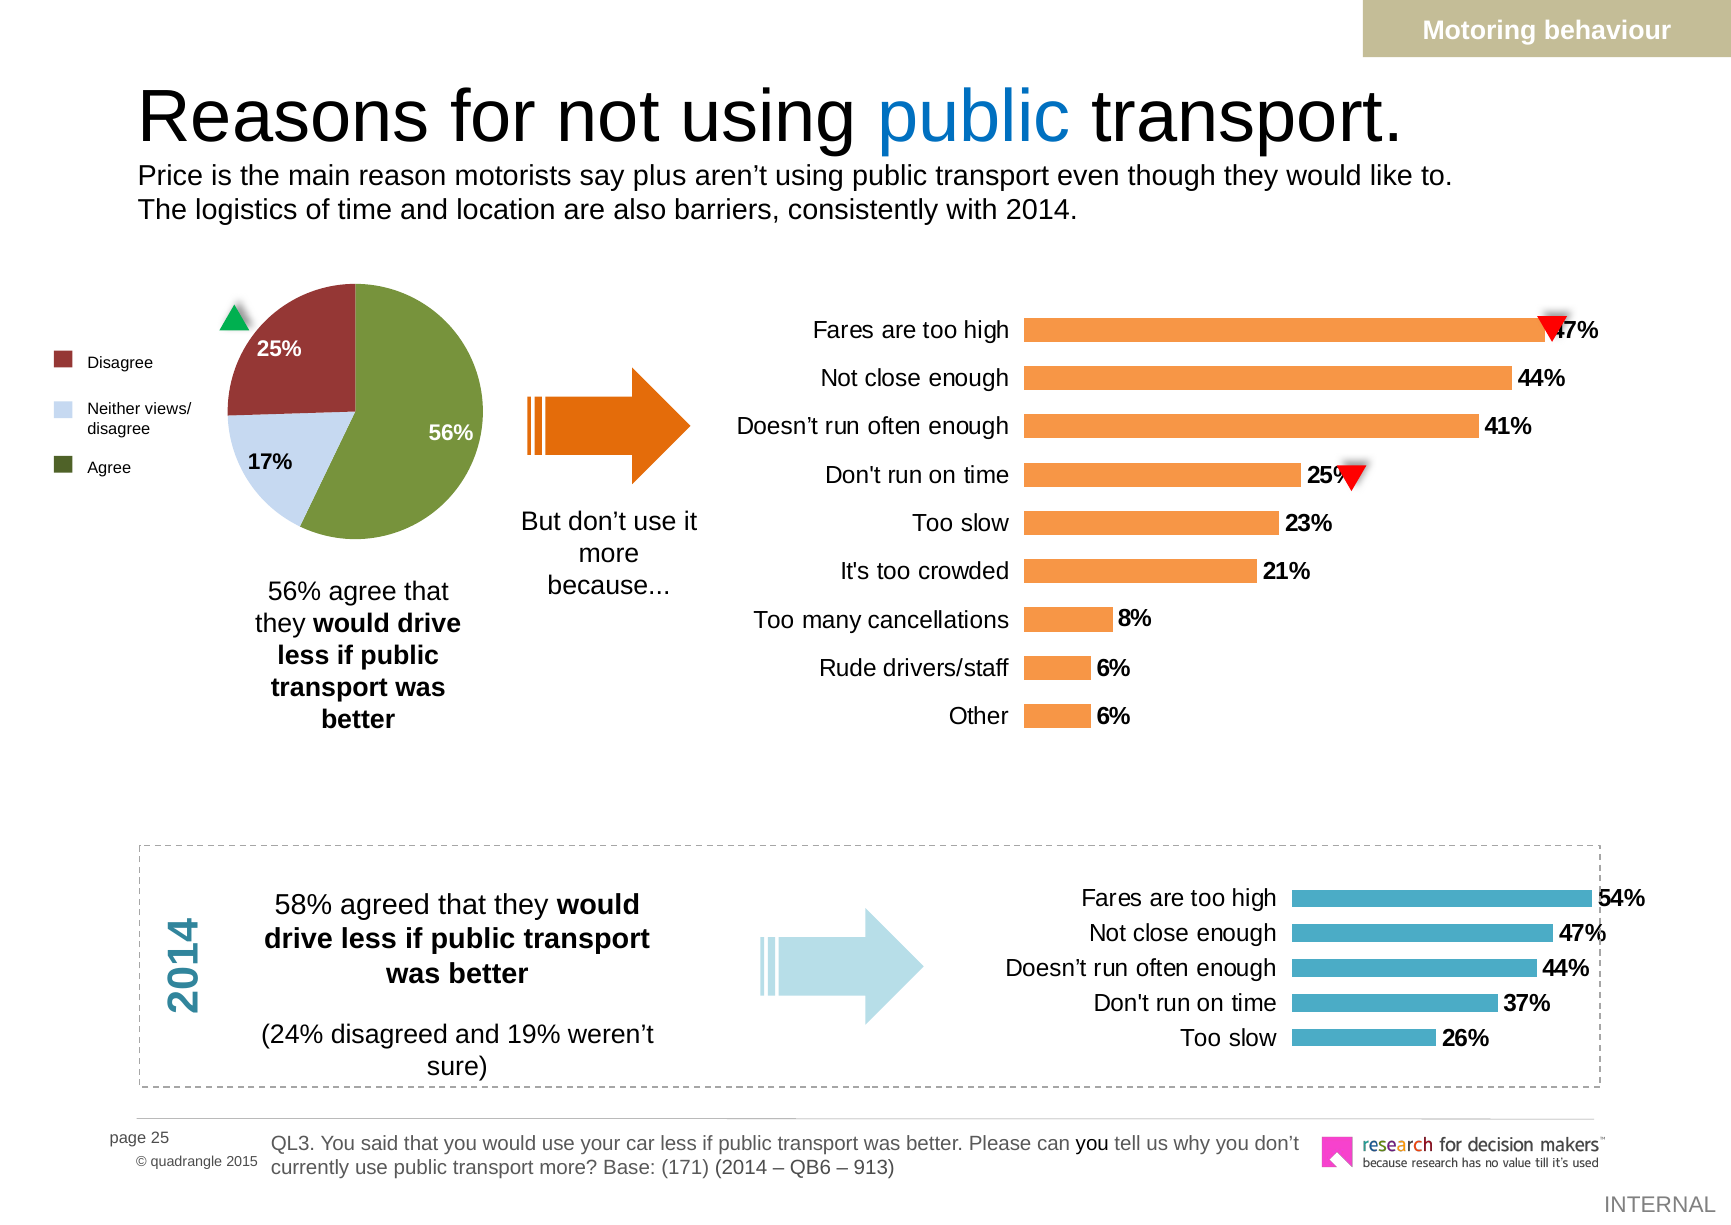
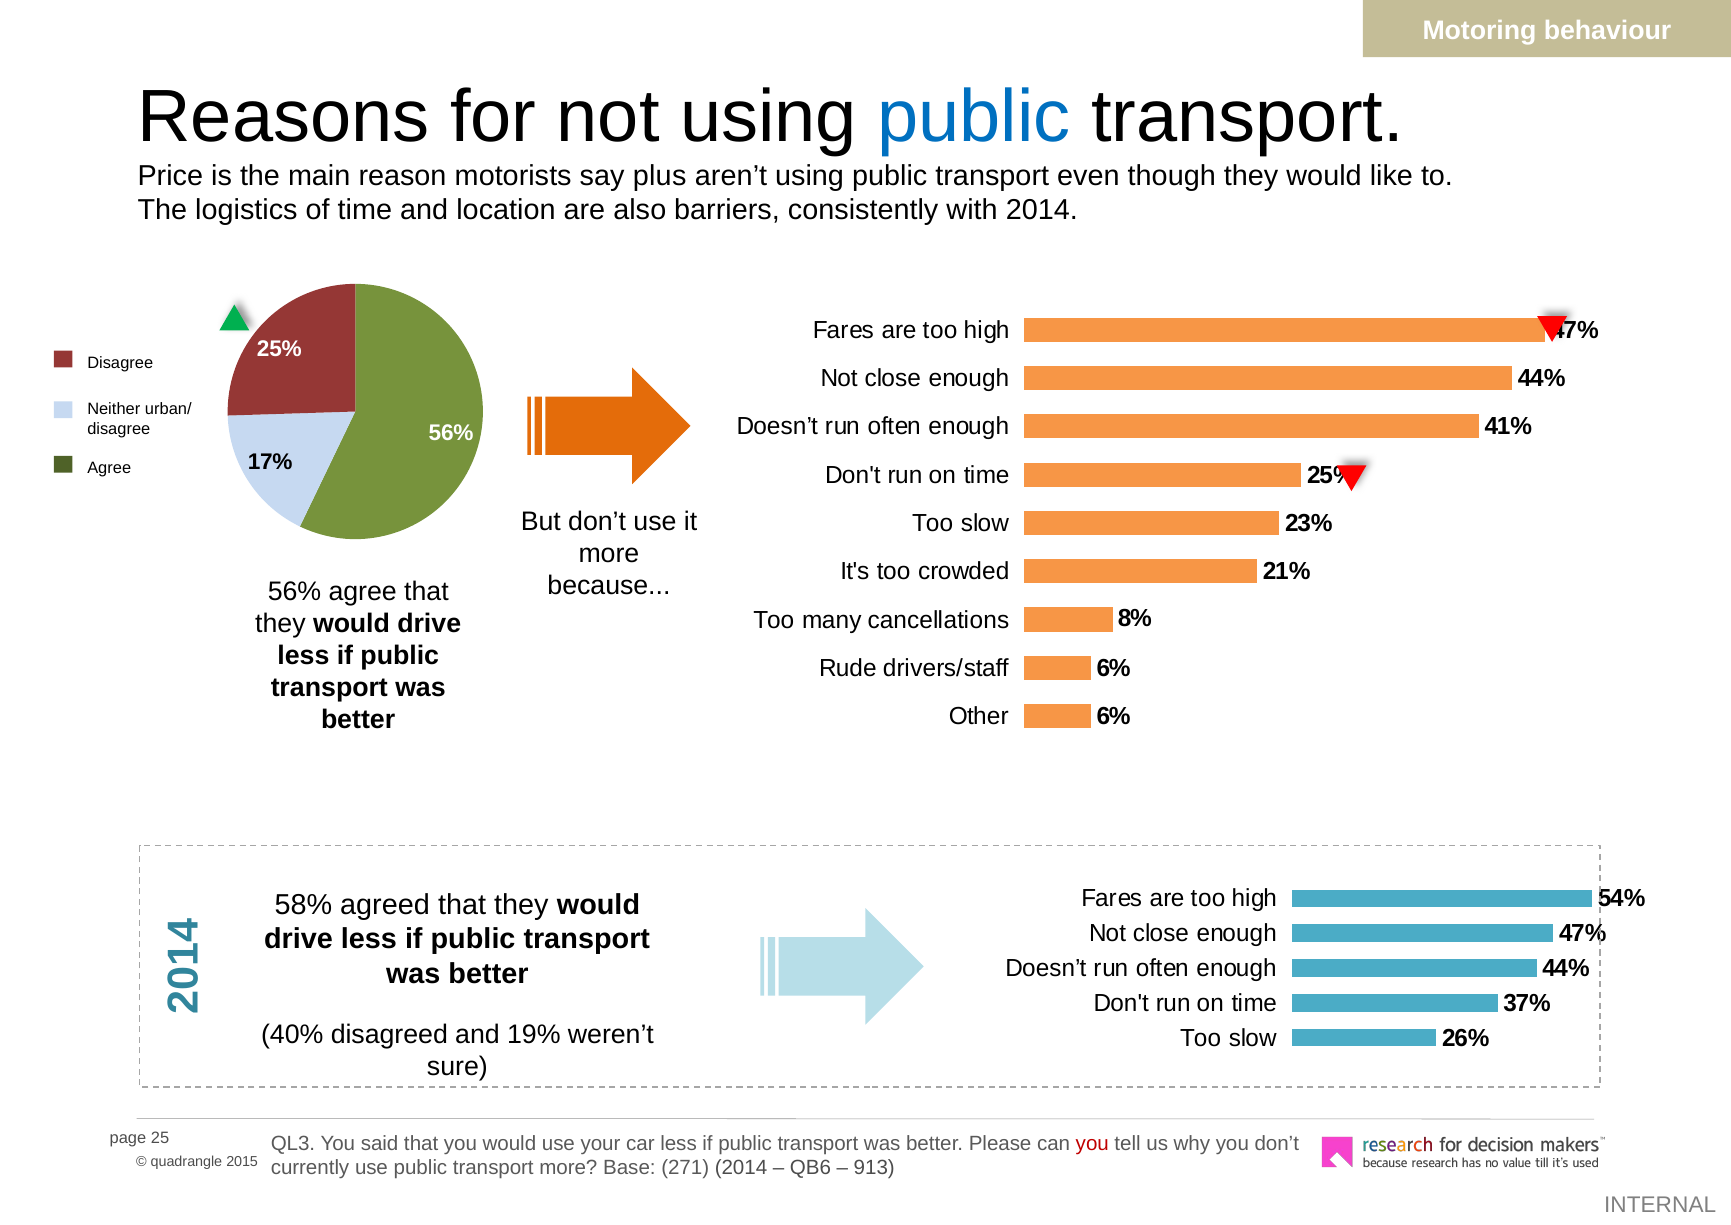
views/: views/ -> urban/ (168, 409)
24%: 24% -> 40% (292, 1034)
you colour: black -> red (1092, 1143)
171: 171 -> 271 (685, 1168)
